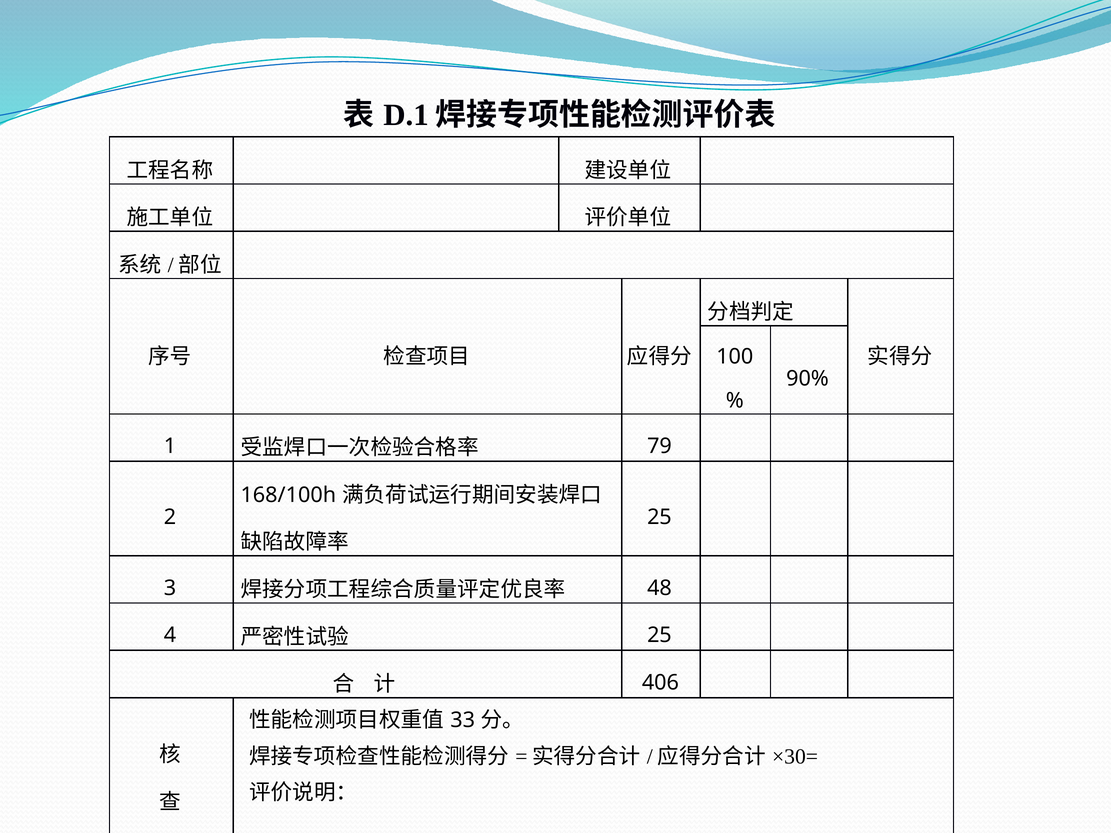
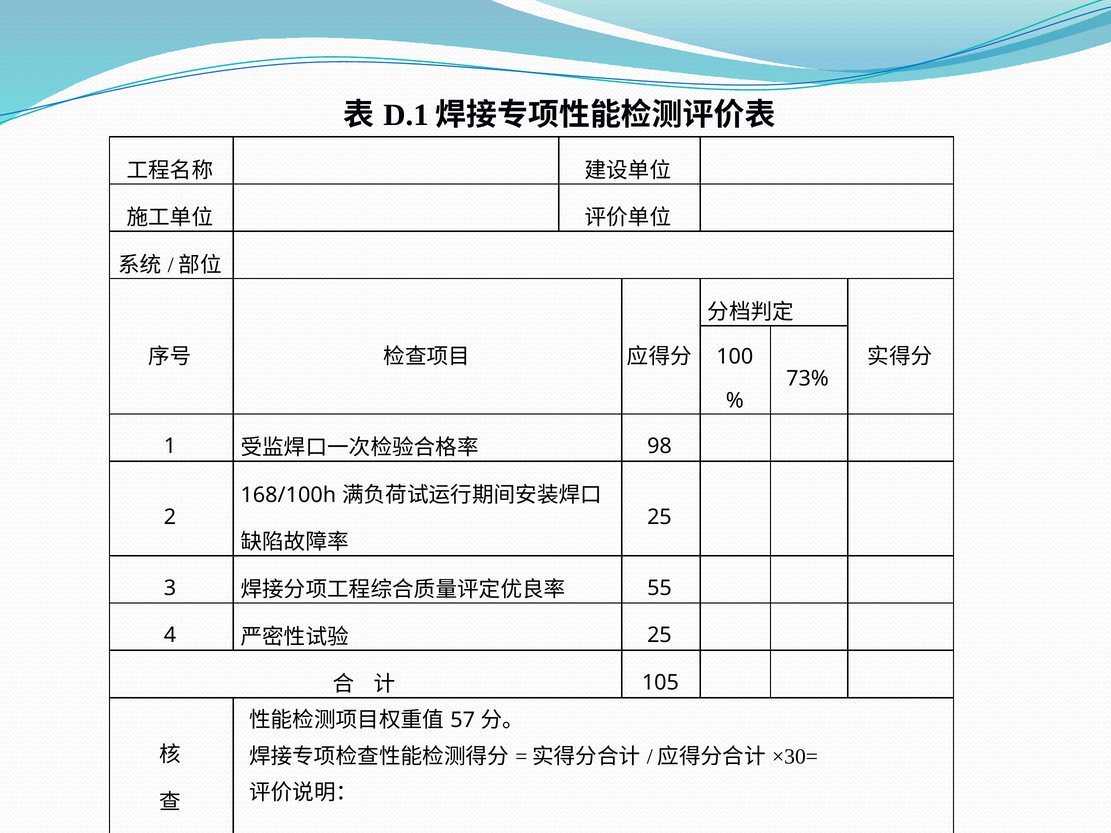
90%: 90% -> 73% (807, 379)
79: 79 -> 98 (659, 446)
48: 48 -> 55 (659, 588)
406: 406 -> 105 (660, 683)
33: 33 -> 57 (463, 721)
